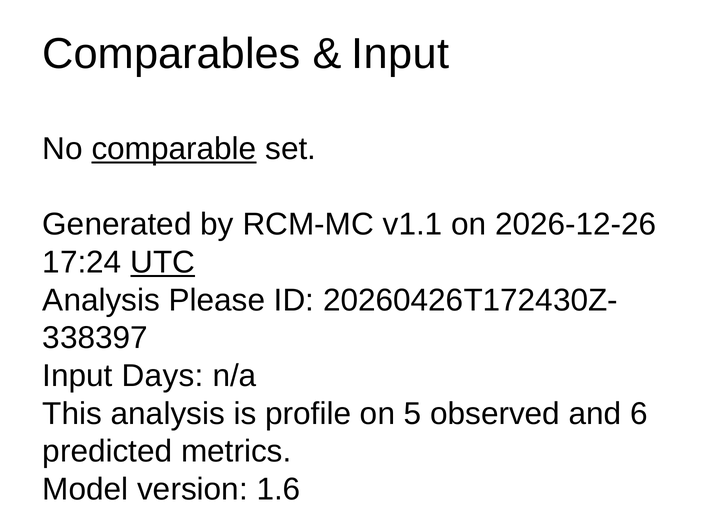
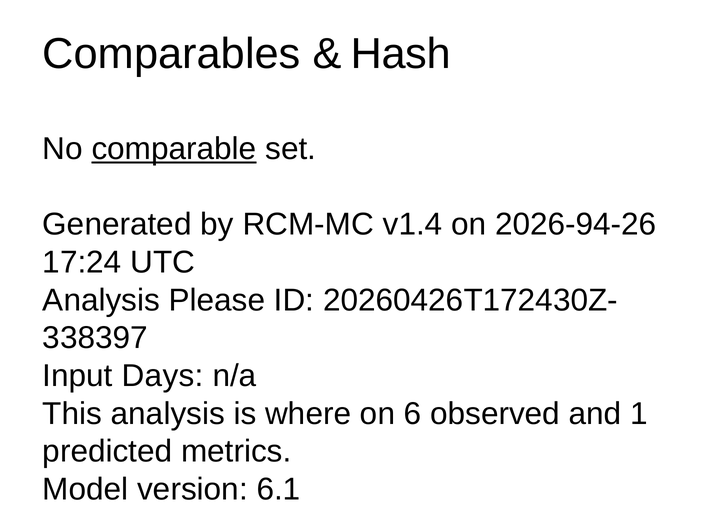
Input: Input -> Hash (401, 54)
v1.1: v1.1 -> v1.4 (413, 225)
2026-12-26: 2026-12-26 -> 2026-94-26 (576, 225)
UTC underline: present -> none (163, 263)
profile: profile -> where (308, 414)
5: 5 -> 6 (413, 414)
6: 6 -> 1 (639, 414)
1.6: 1.6 -> 6.1 (278, 490)
